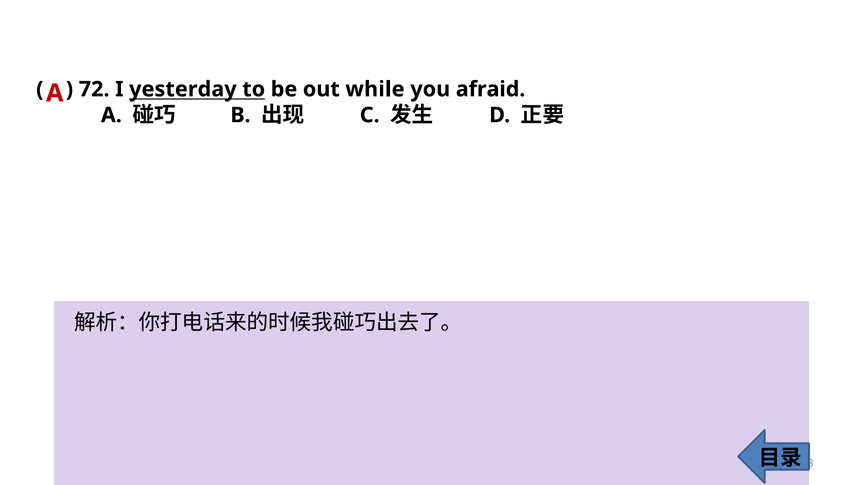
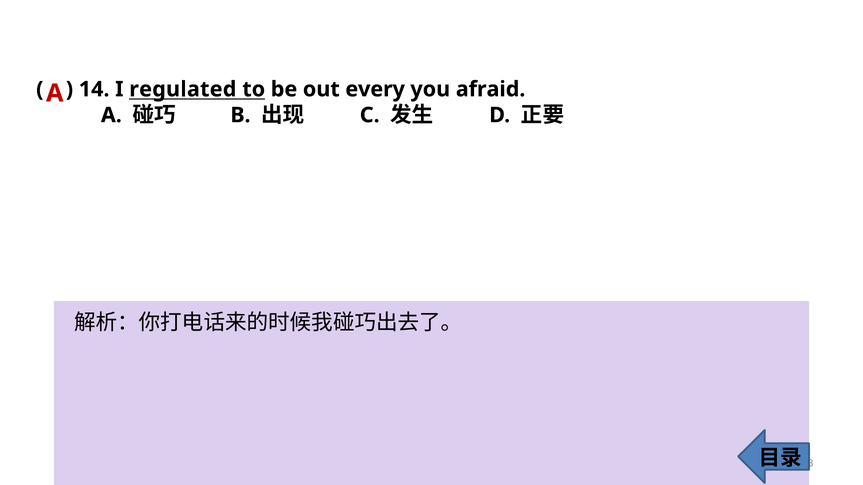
72: 72 -> 14 (94, 89)
yesterday: yesterday -> regulated (183, 89)
while: while -> every (375, 89)
